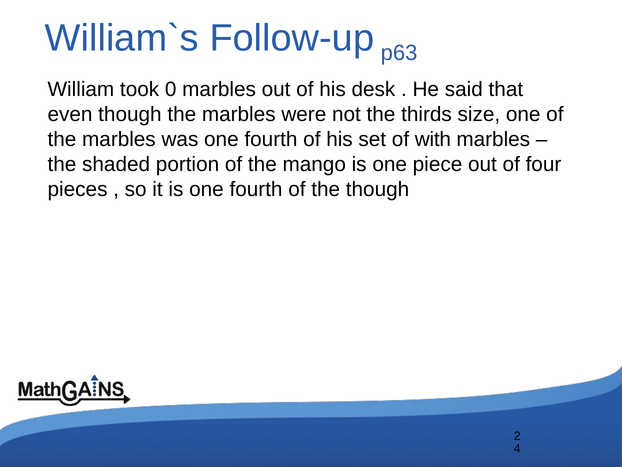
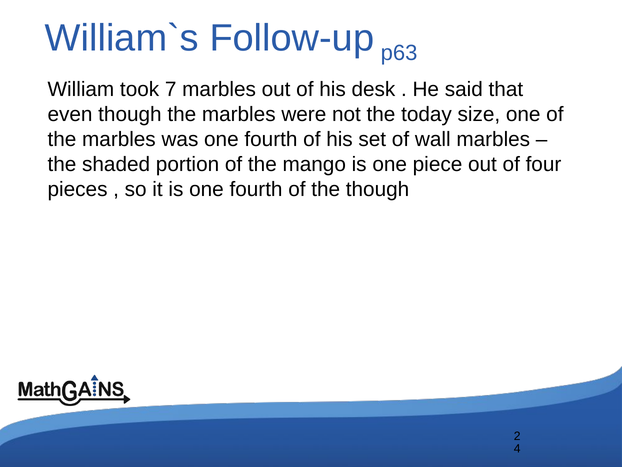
0: 0 -> 7 (171, 89)
thirds: thirds -> today (427, 114)
with: with -> wall (433, 139)
